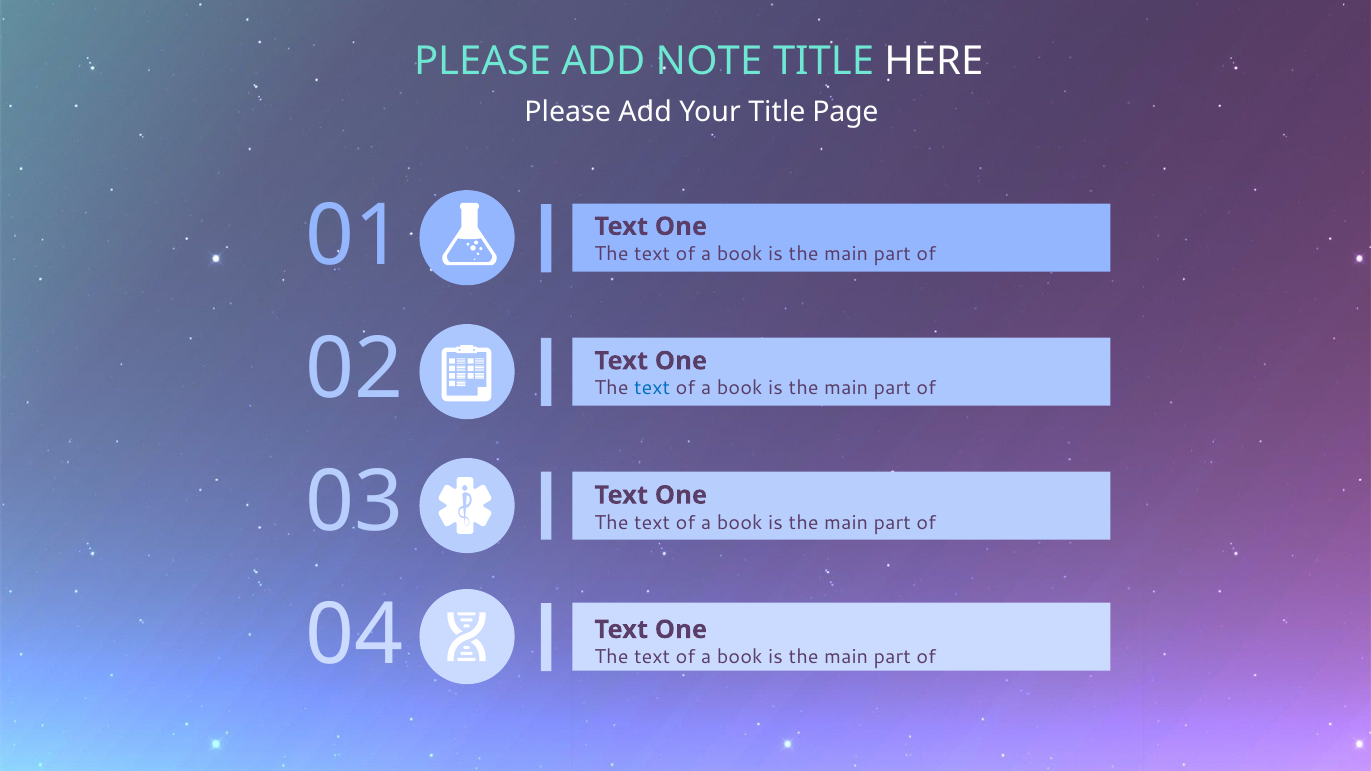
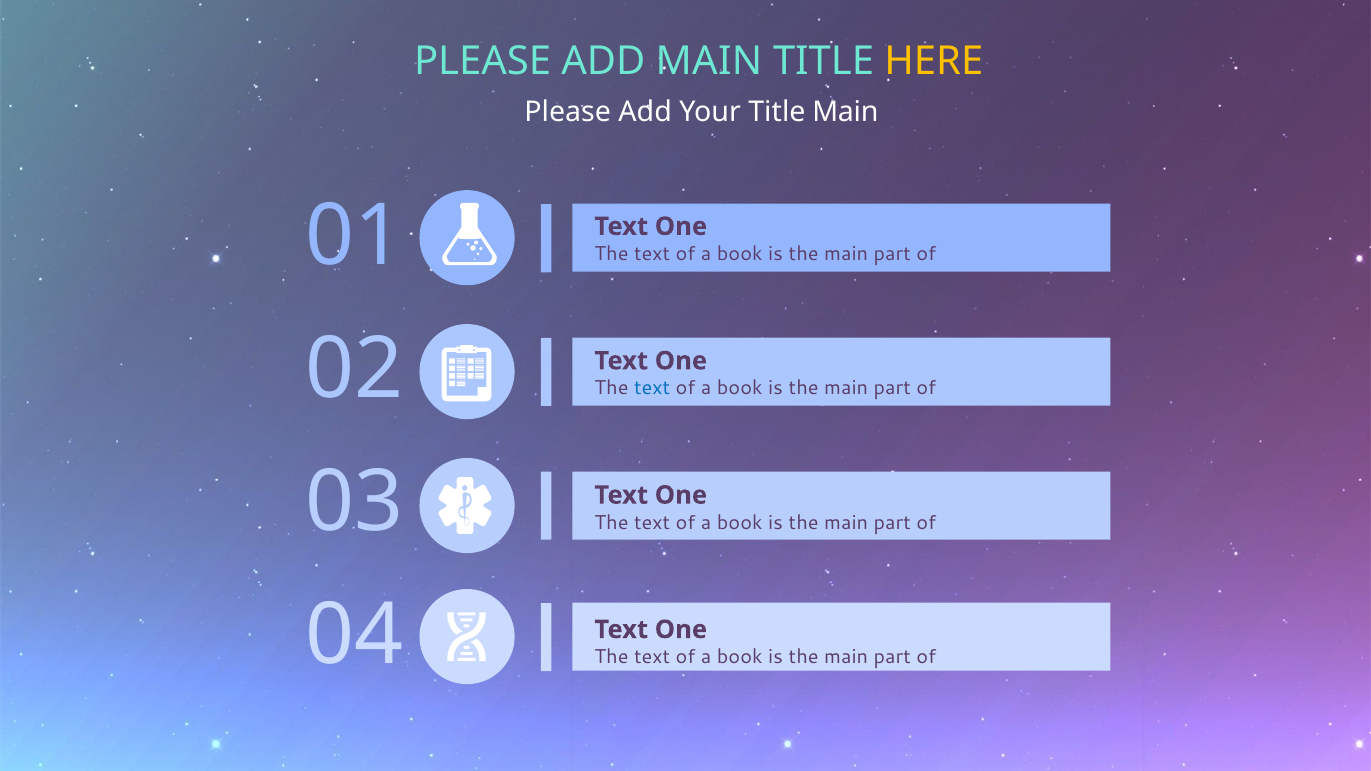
ADD NOTE: NOTE -> MAIN (709, 62)
HERE colour: white -> yellow (934, 62)
Title Page: Page -> Main (845, 112)
